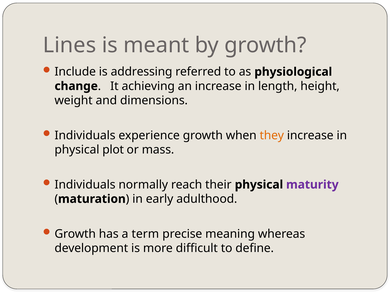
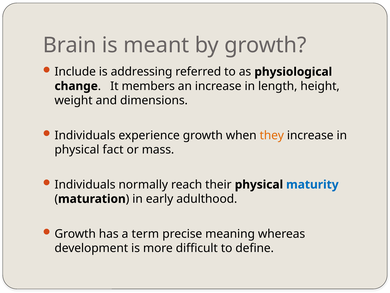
Lines: Lines -> Brain (70, 45)
achieving: achieving -> members (148, 86)
plot: plot -> fact (113, 149)
maturity colour: purple -> blue (312, 184)
